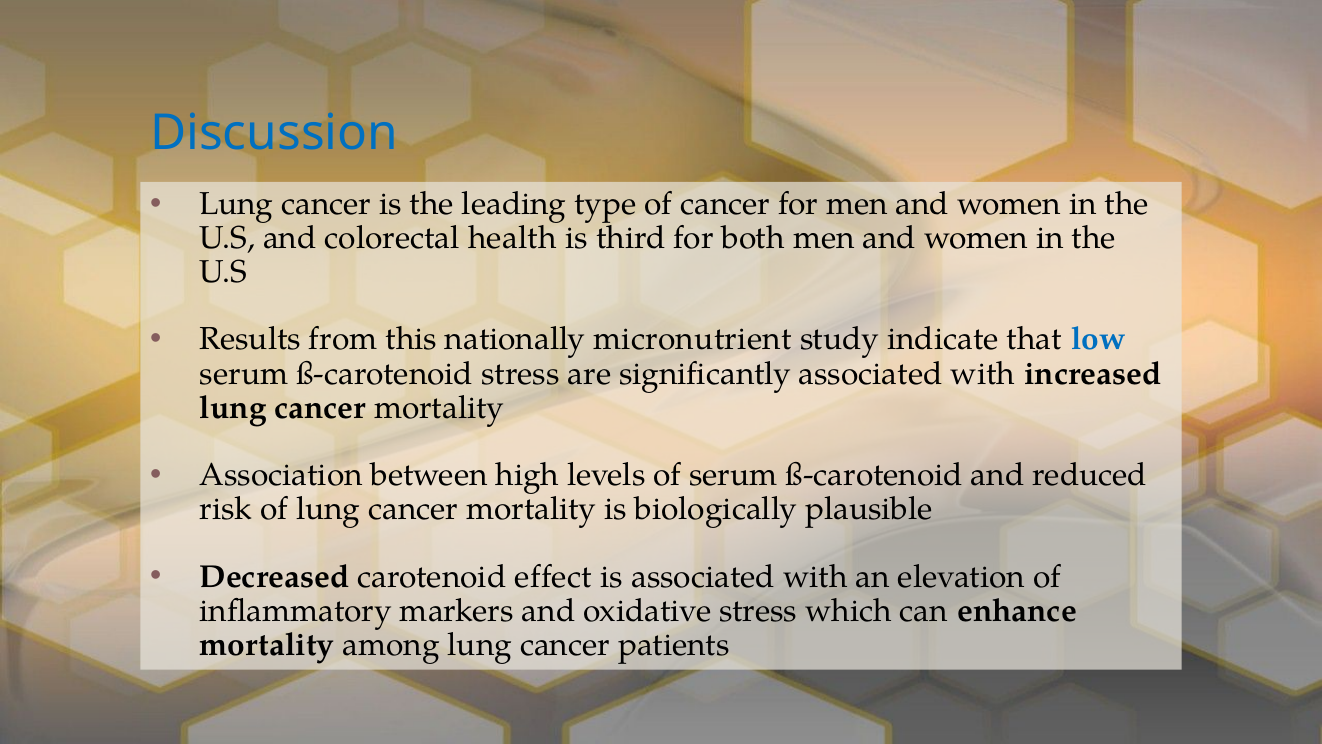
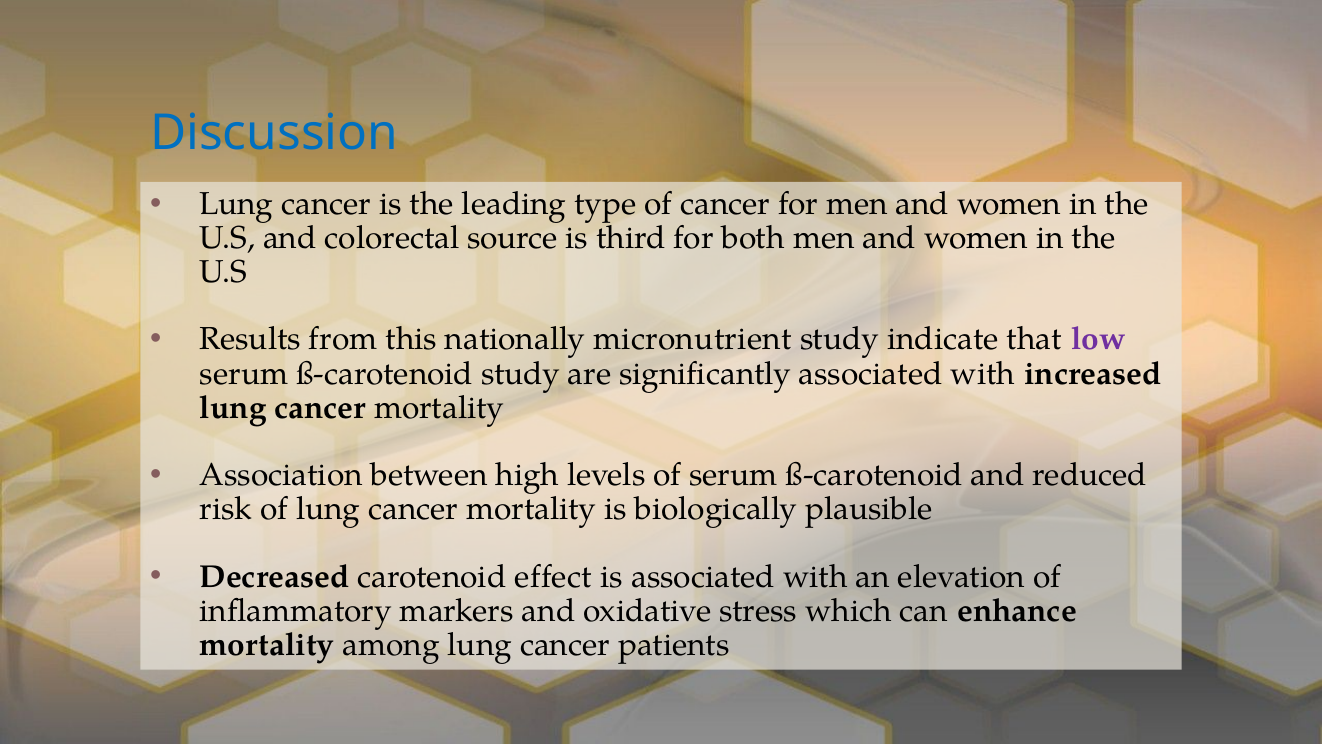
health: health -> source (513, 238)
low colour: blue -> purple (1099, 339)
ß-carotenoid stress: stress -> study (521, 374)
